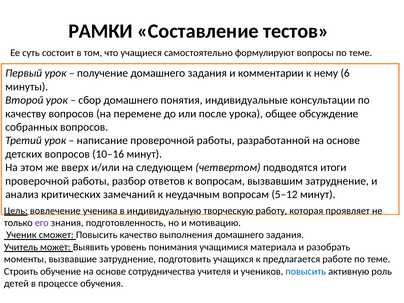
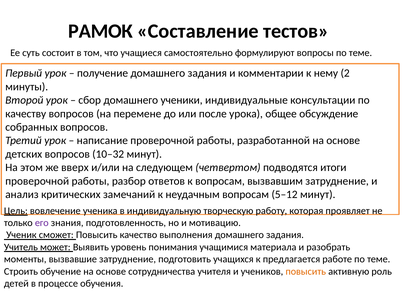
РАМКИ: РАМКИ -> РАМОК (101, 31)
6: 6 -> 2 (345, 73)
понятия: понятия -> ученики (182, 100)
10–16: 10–16 -> 10–32 (108, 154)
повысить colour: blue -> orange (306, 271)
